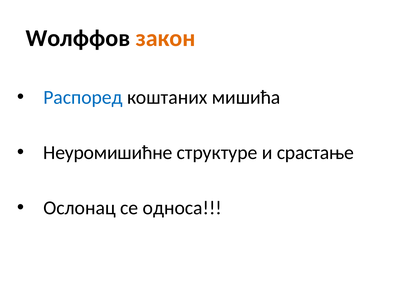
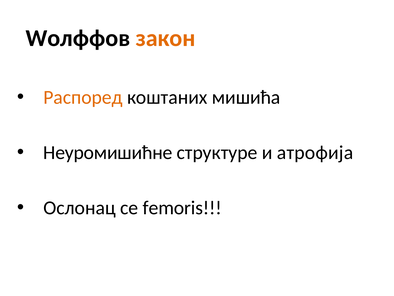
Распоред colour: blue -> orange (83, 97)
срастање: срастање -> атрофија (315, 152)
односа: односа -> femoris (182, 208)
